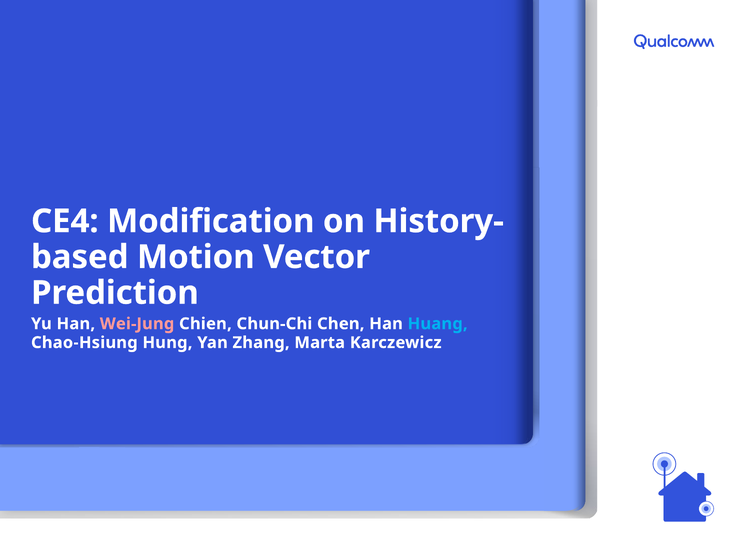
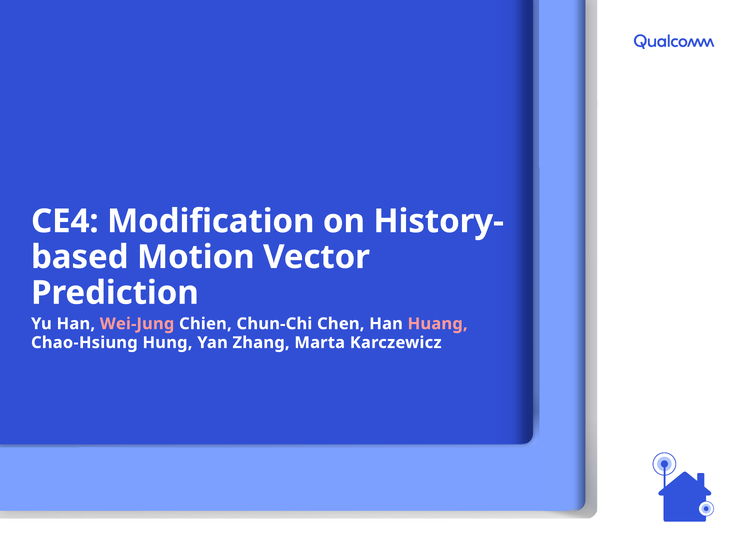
Huang colour: light blue -> pink (438, 324)
